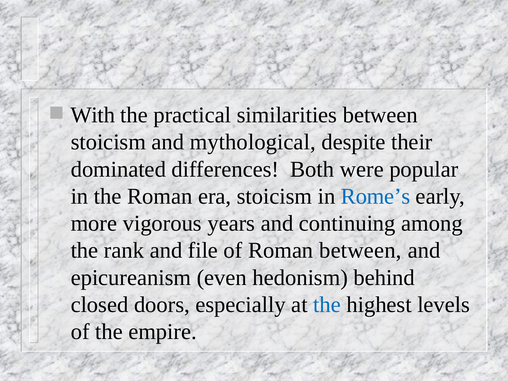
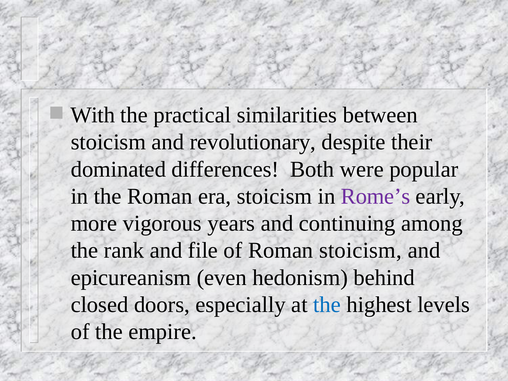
mythological: mythological -> revolutionary (253, 142)
Rome’s colour: blue -> purple (376, 196)
Roman between: between -> stoicism (360, 251)
